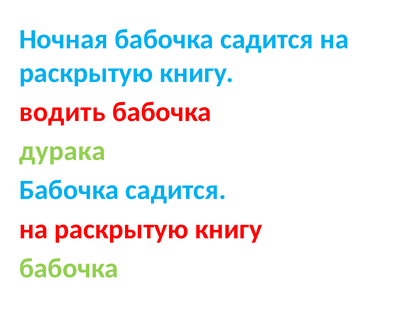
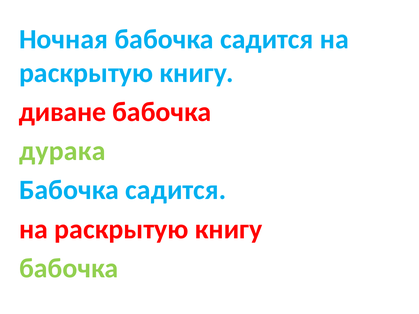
водить: водить -> диване (63, 112)
